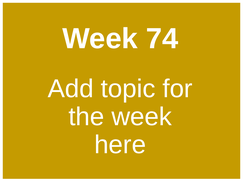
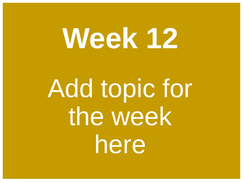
74: 74 -> 12 (162, 39)
